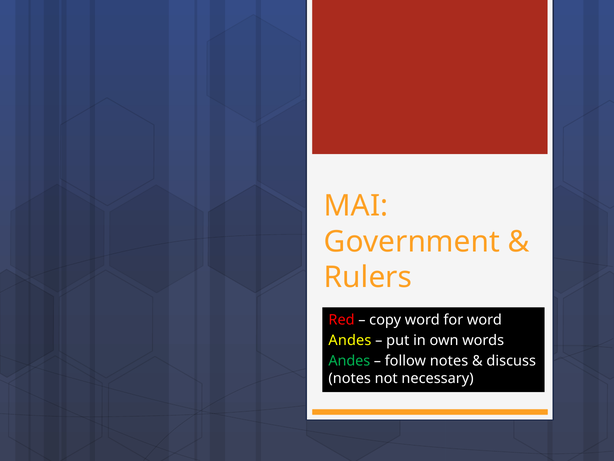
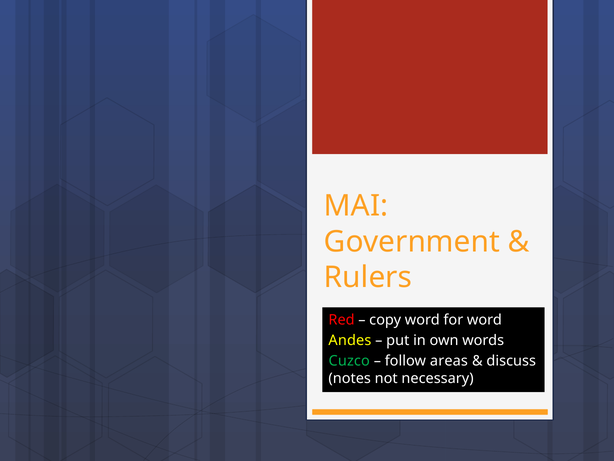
Andes: Andes -> Cuzco (349, 361)
follow notes: notes -> areas (449, 361)
